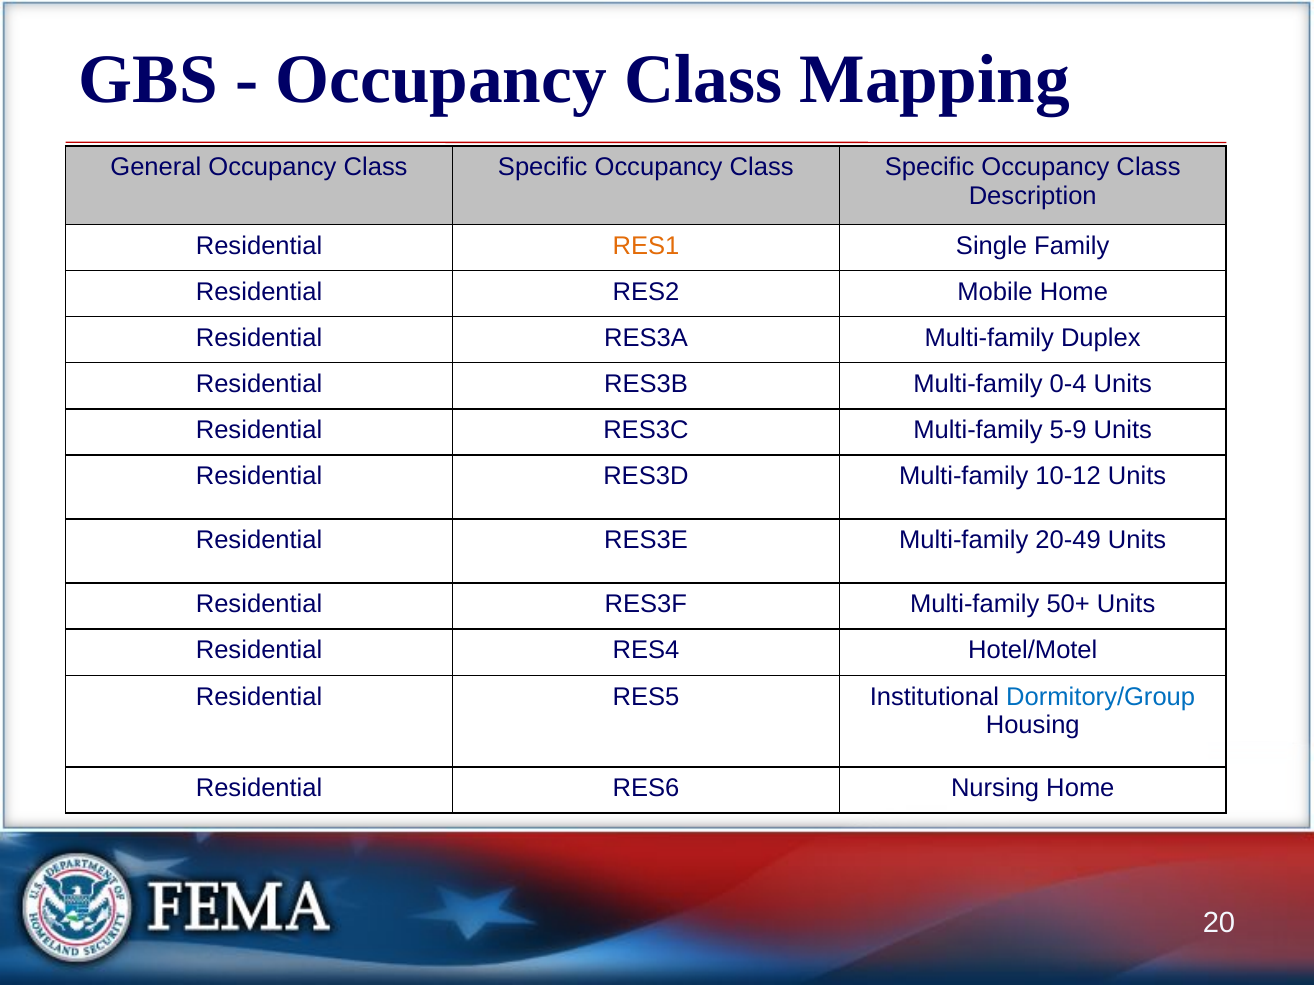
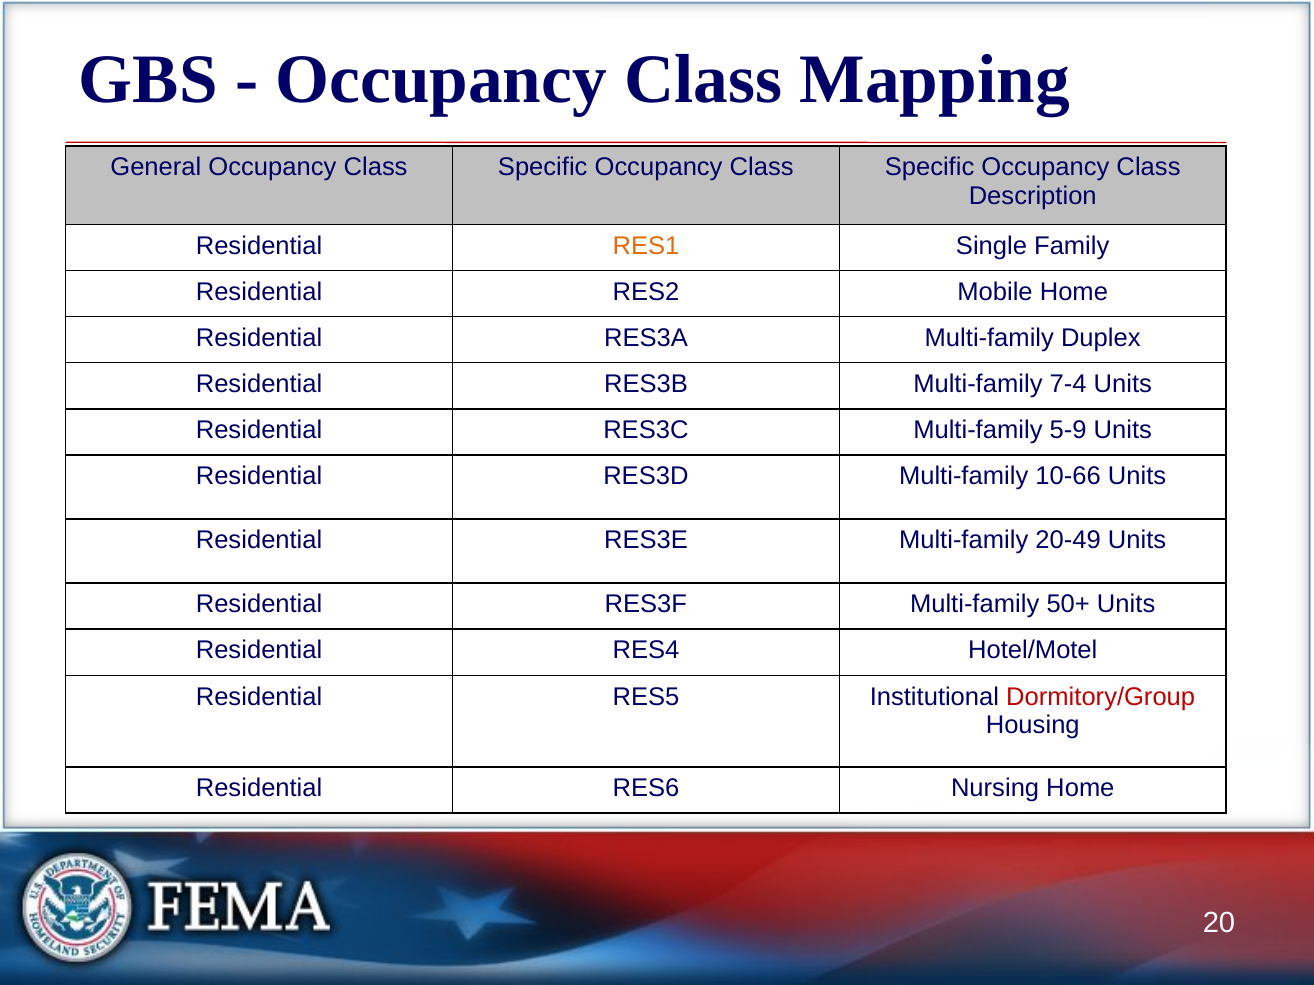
0-4: 0-4 -> 7-4 (1068, 384)
10-12: 10-12 -> 10-66 (1068, 477)
Dormitory/Group colour: blue -> red (1101, 697)
